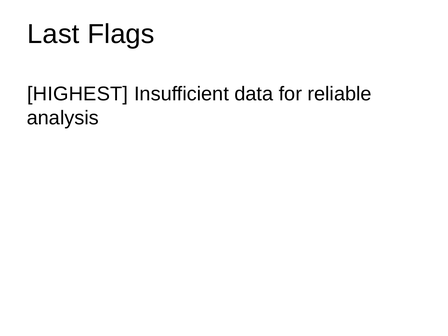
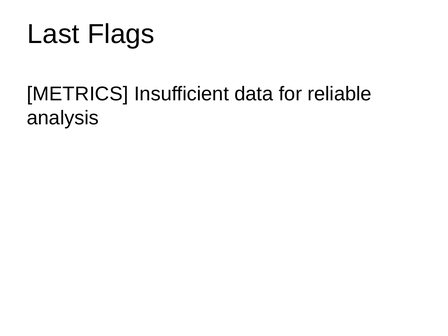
HIGHEST: HIGHEST -> METRICS (78, 94)
